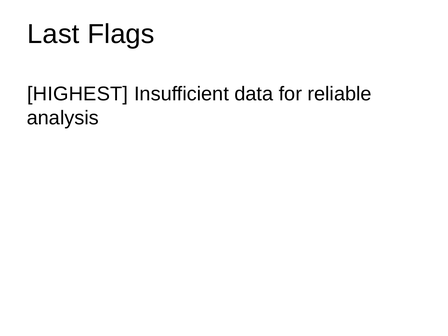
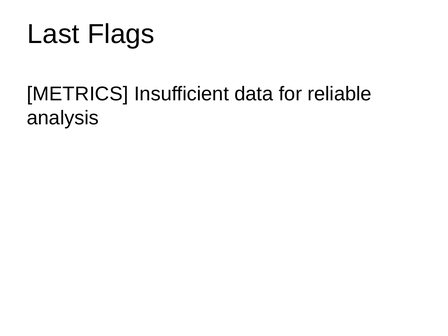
HIGHEST: HIGHEST -> METRICS (78, 94)
